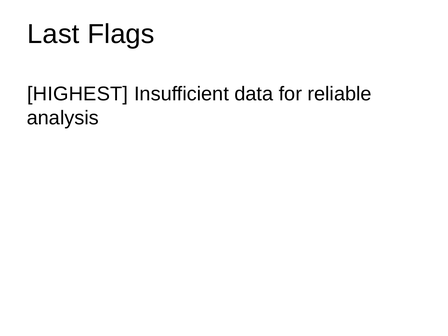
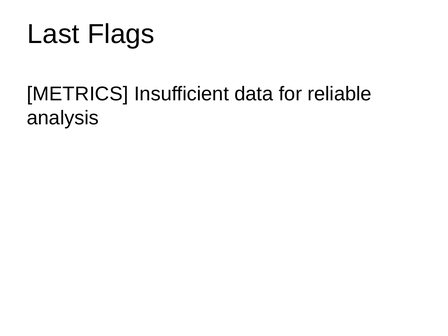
HIGHEST: HIGHEST -> METRICS (78, 94)
